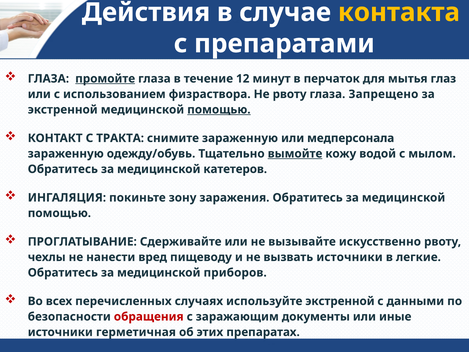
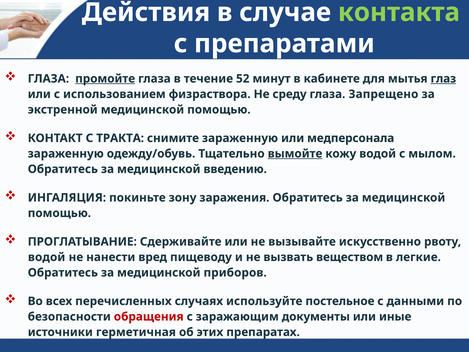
контакта colour: yellow -> light green (399, 12)
12: 12 -> 52 (243, 79)
перчаток: перчаток -> кабинете (332, 79)
глаз underline: none -> present (443, 79)
Не рвоту: рвоту -> среду (290, 94)
помощью underline: present -> none (219, 110)
катетеров: катетеров -> введению (235, 169)
чехлы: чехлы -> водой (47, 257)
вызвать источники: источники -> веществом (350, 257)
используйте экстренной: экстренной -> постельное (340, 301)
